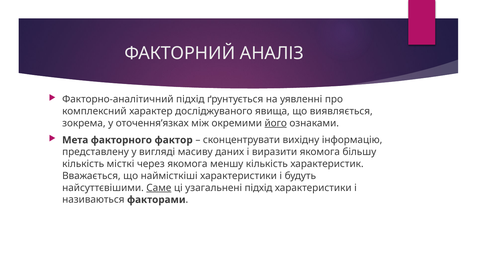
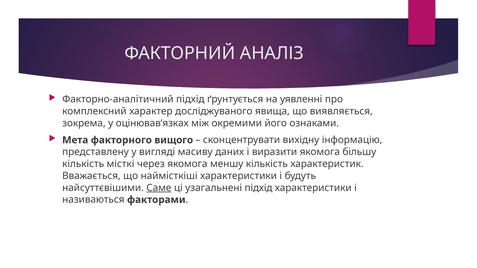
оточення’язках: оточення’язках -> оцінював’язках (152, 123)
його underline: present -> none (276, 123)
фактор: фактор -> вищого (174, 140)
